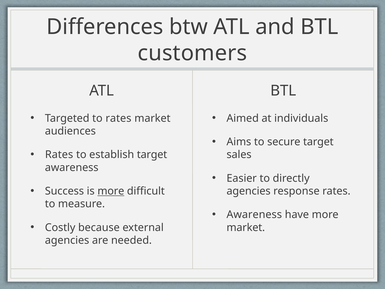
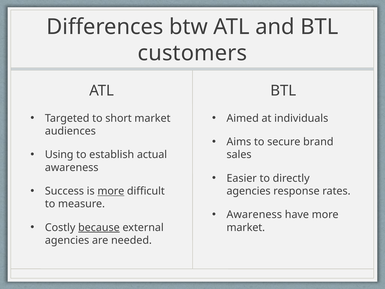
to rates: rates -> short (119, 118)
secure target: target -> brand (318, 142)
Rates: Rates -> Using (59, 155)
establish target: target -> actual (152, 155)
because underline: none -> present (99, 227)
